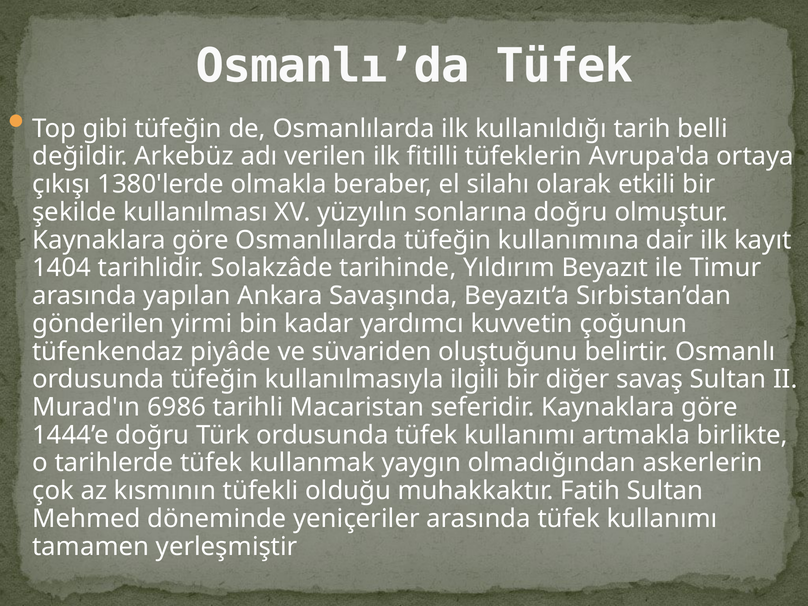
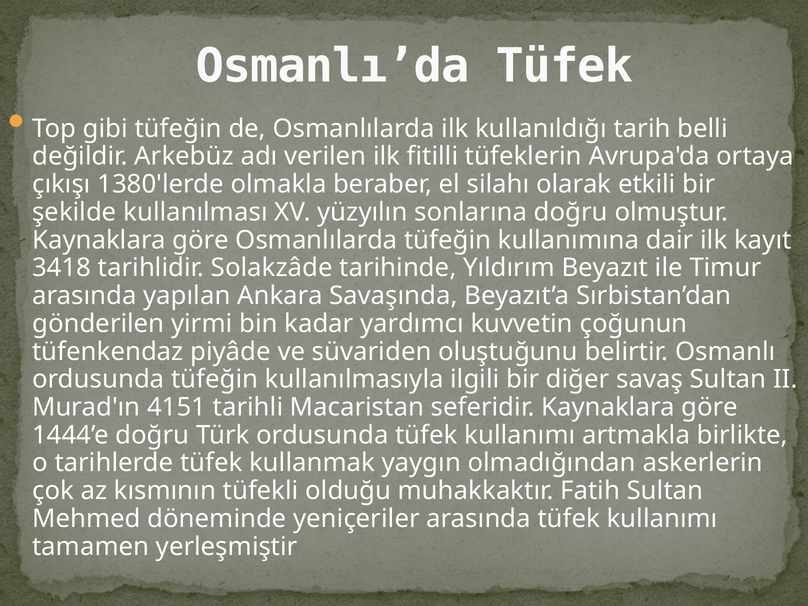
1404: 1404 -> 3418 (62, 268)
6986: 6986 -> 4151 (177, 407)
